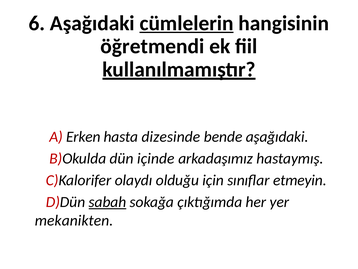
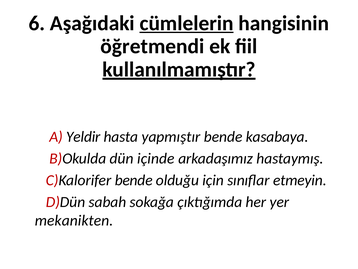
Erken: Erken -> Yeldir (83, 137)
dizesinde: dizesinde -> yapmıştır (171, 137)
bende aşağıdaki: aşağıdaki -> kasabaya (277, 137)
C)Kalorifer olaydı: olaydı -> bende (134, 180)
sabah underline: present -> none (107, 202)
